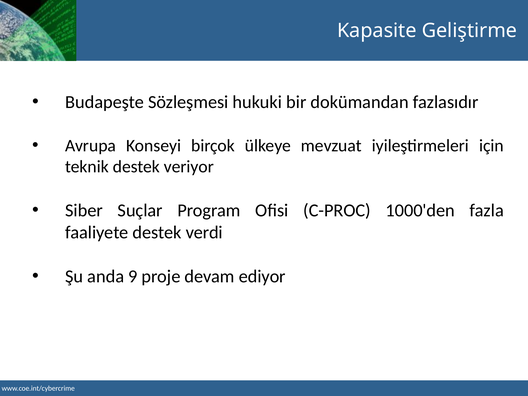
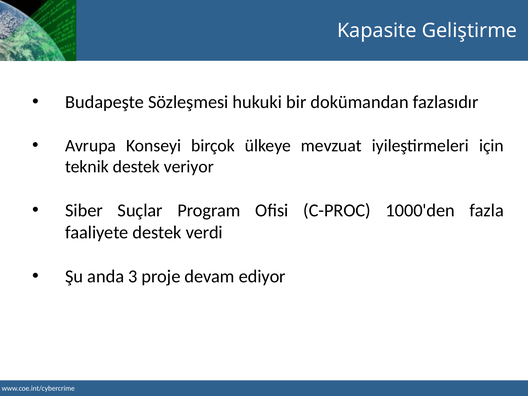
9: 9 -> 3 (133, 276)
